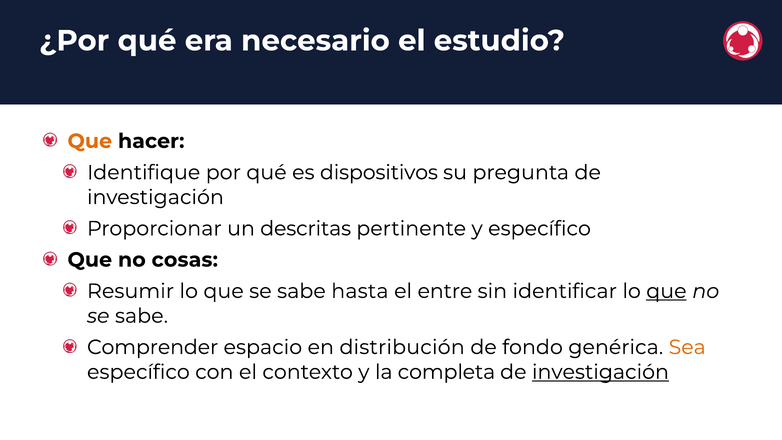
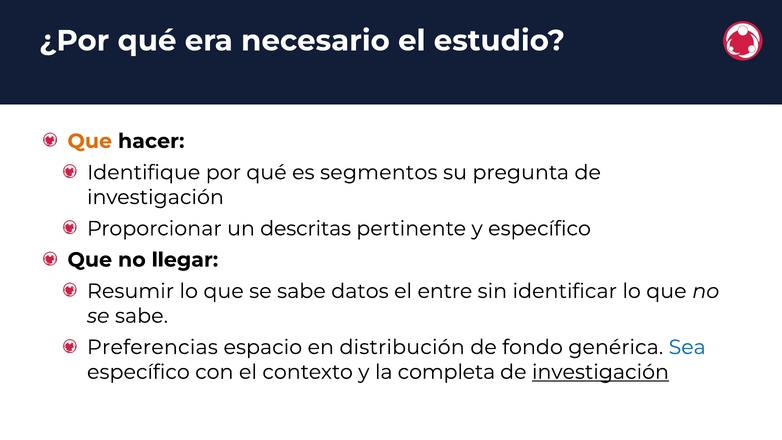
dispositivos: dispositivos -> segmentos (379, 172)
cosas: cosas -> llegar (185, 260)
hasta: hasta -> datos (360, 291)
que underline: present -> none (666, 291)
Comprender: Comprender -> Preferencias (152, 347)
Sea colour: orange -> blue (687, 347)
